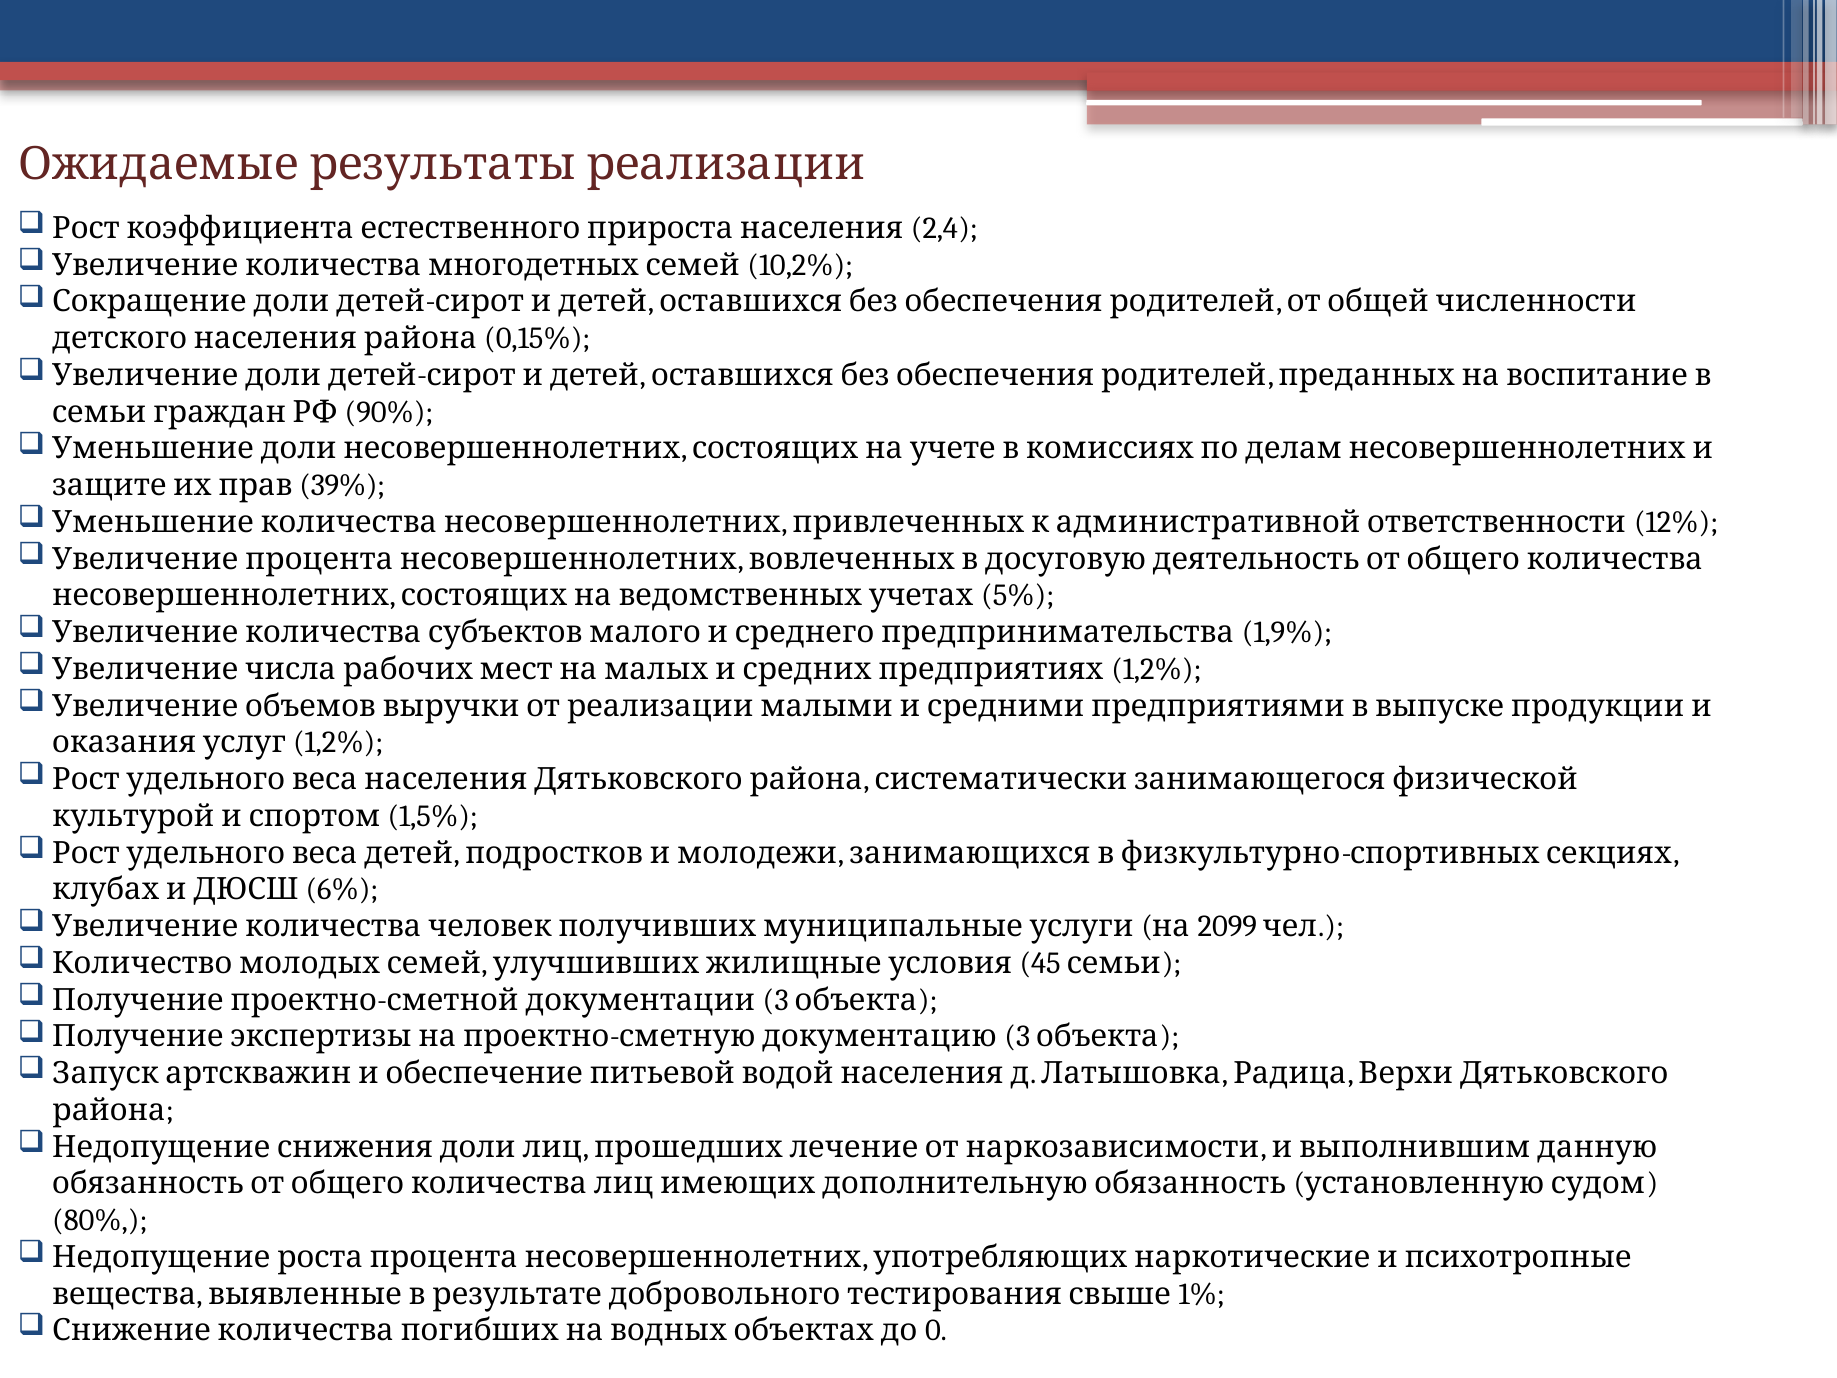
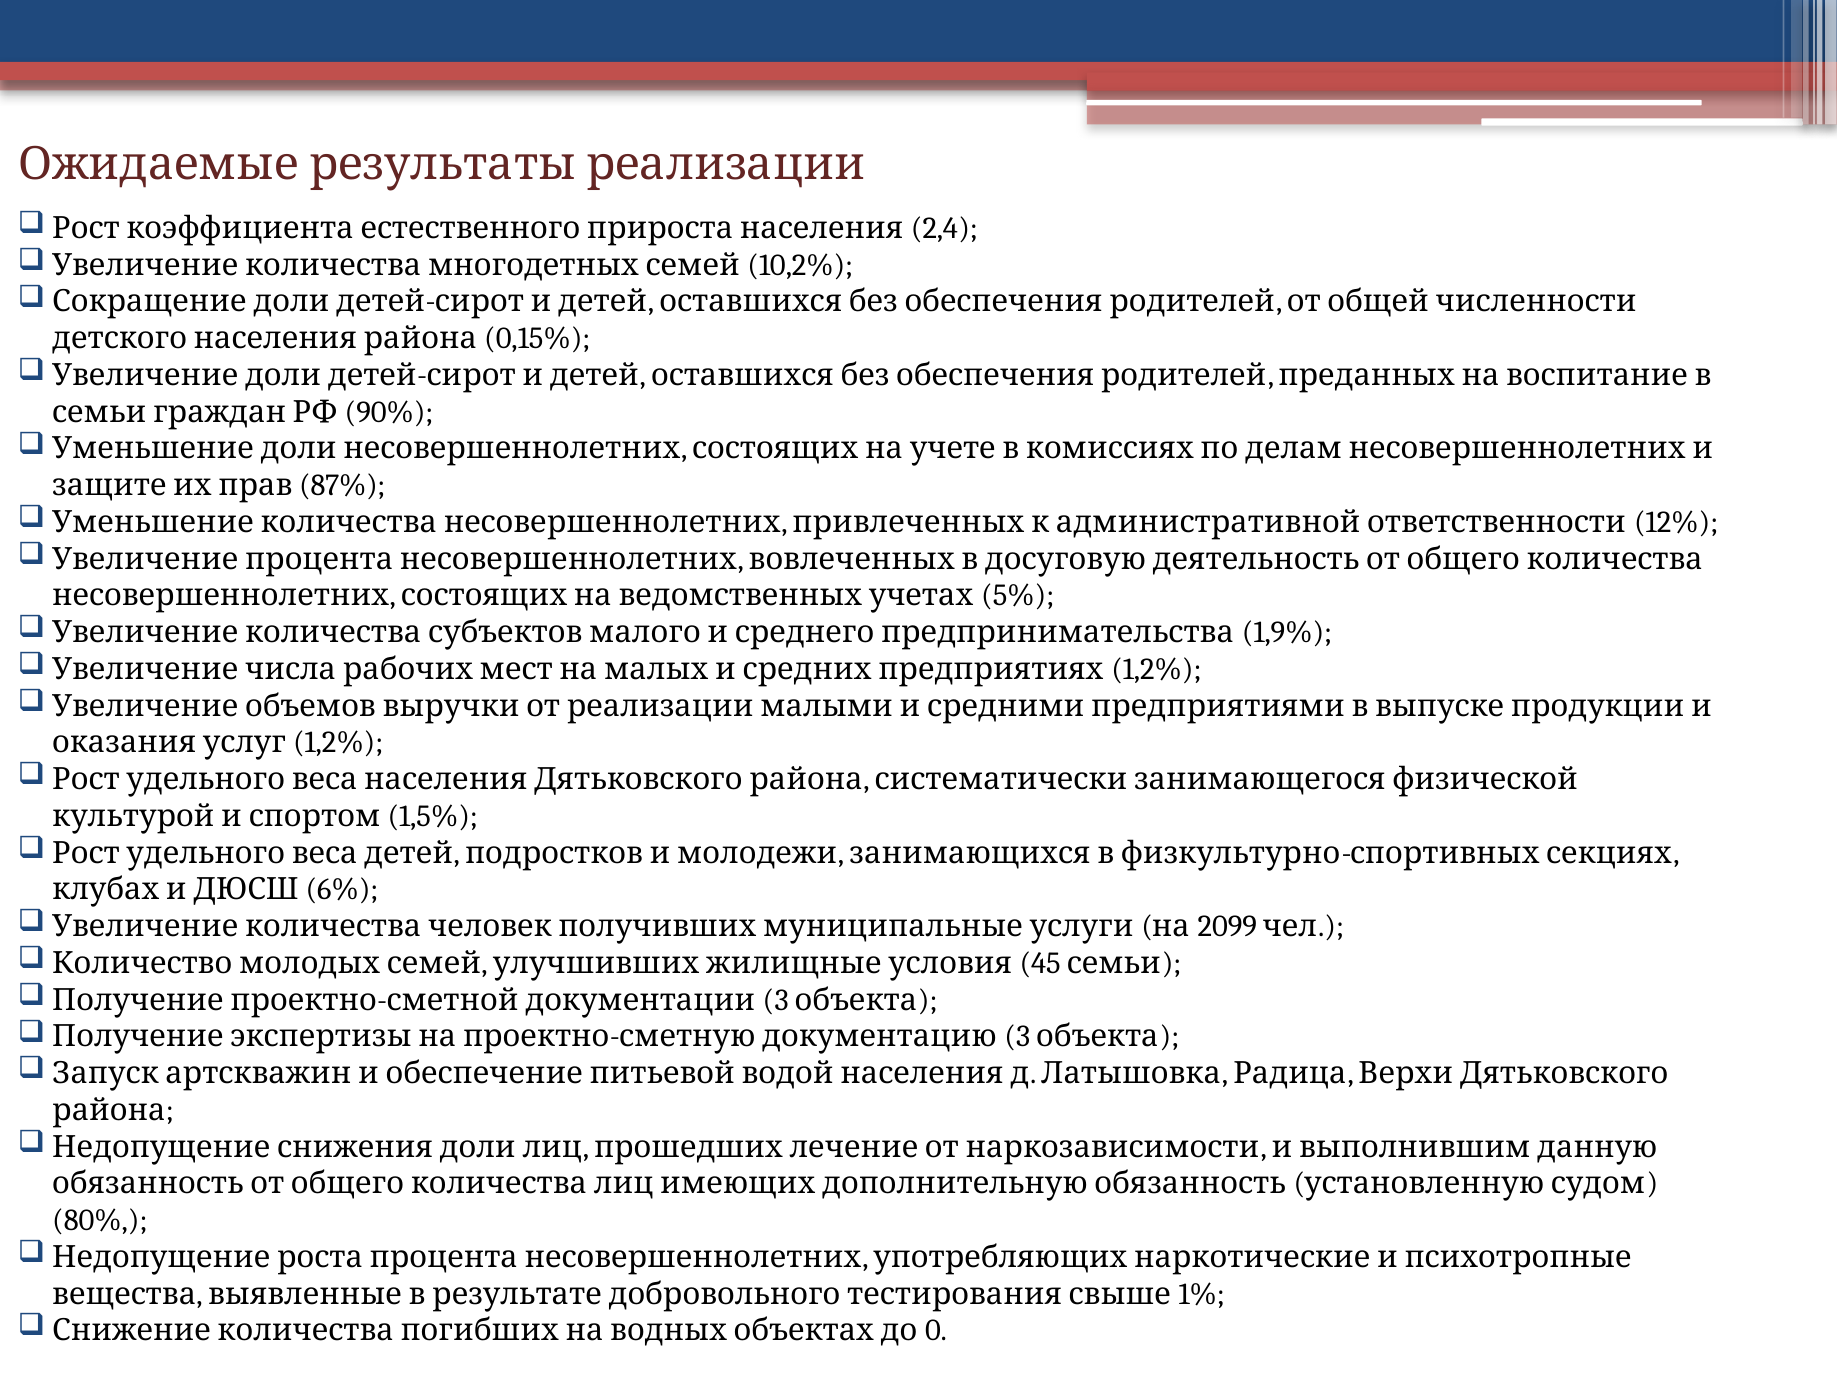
39%: 39% -> 87% (342, 486)
